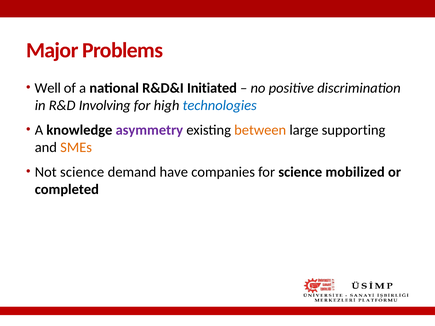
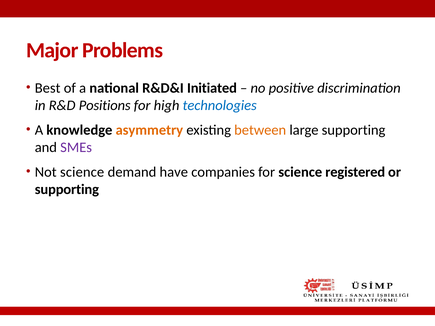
Well: Well -> Best (48, 88)
Involving: Involving -> Positions (105, 105)
asymmetry colour: purple -> orange (149, 130)
SMEs colour: orange -> purple (76, 147)
mobilized: mobilized -> registered (355, 172)
completed: completed -> supporting (67, 190)
